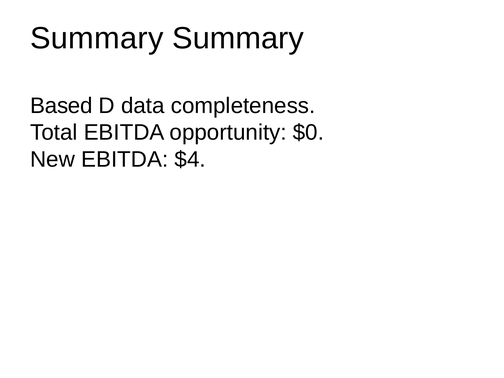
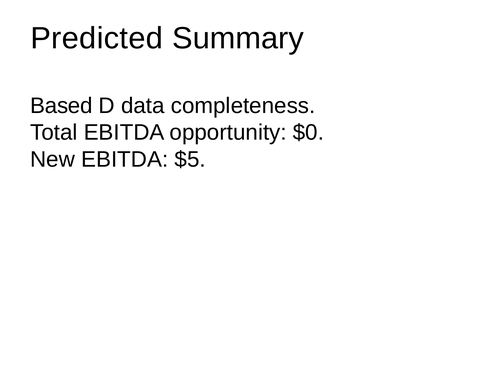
Summary: Summary -> Predicted (97, 38)
$4: $4 -> $5 (190, 159)
